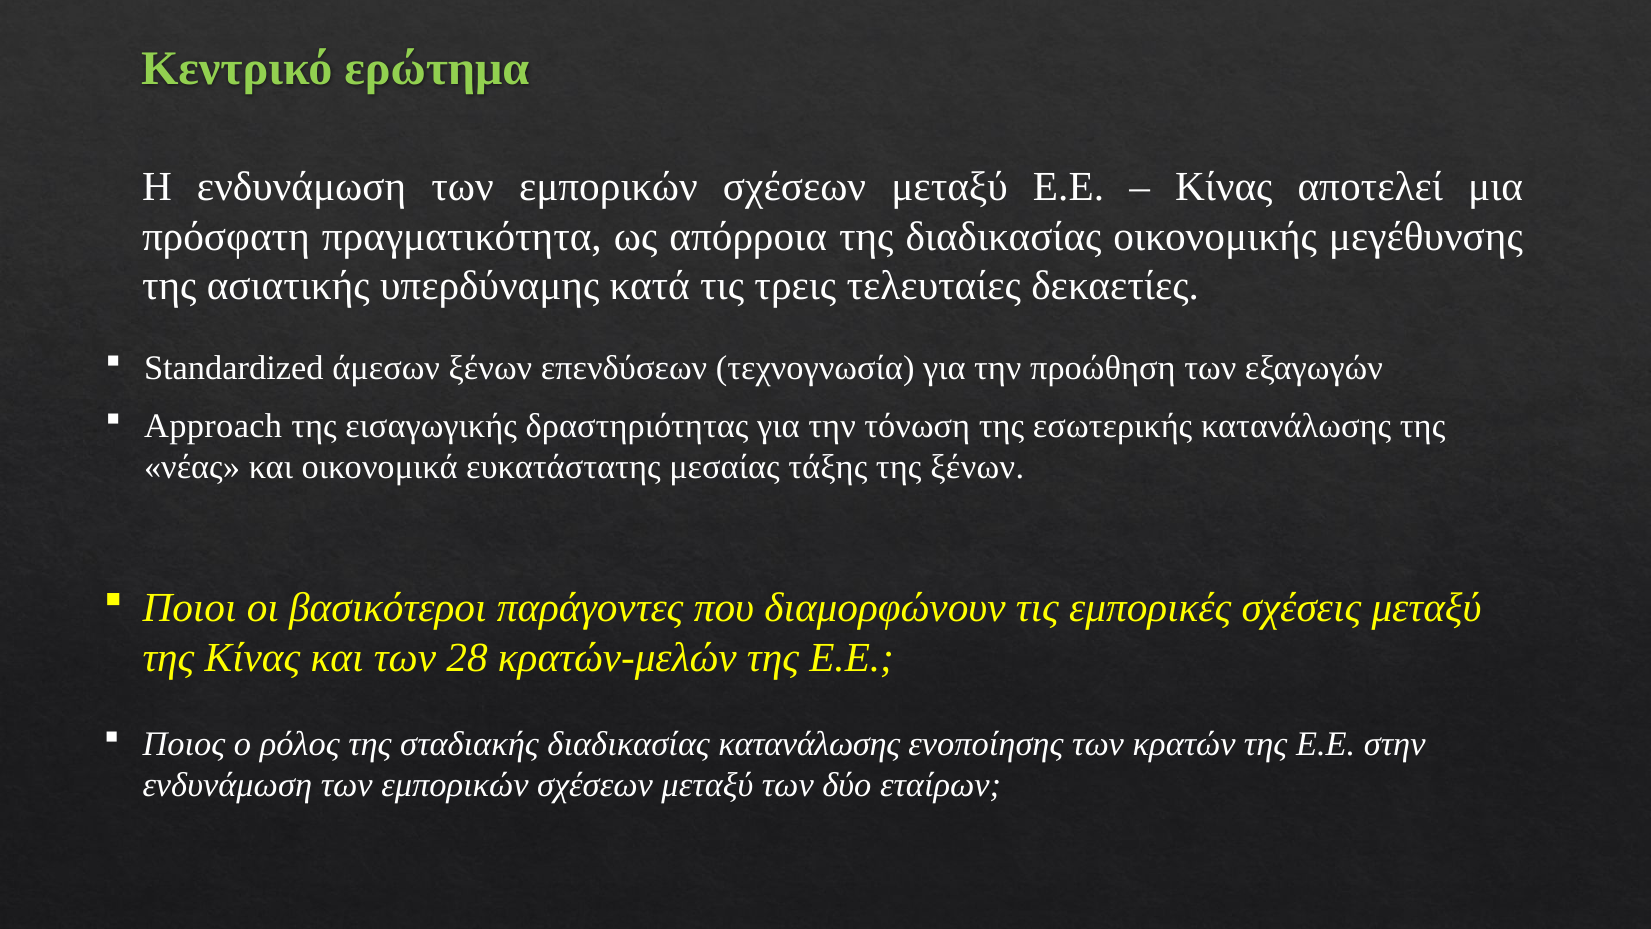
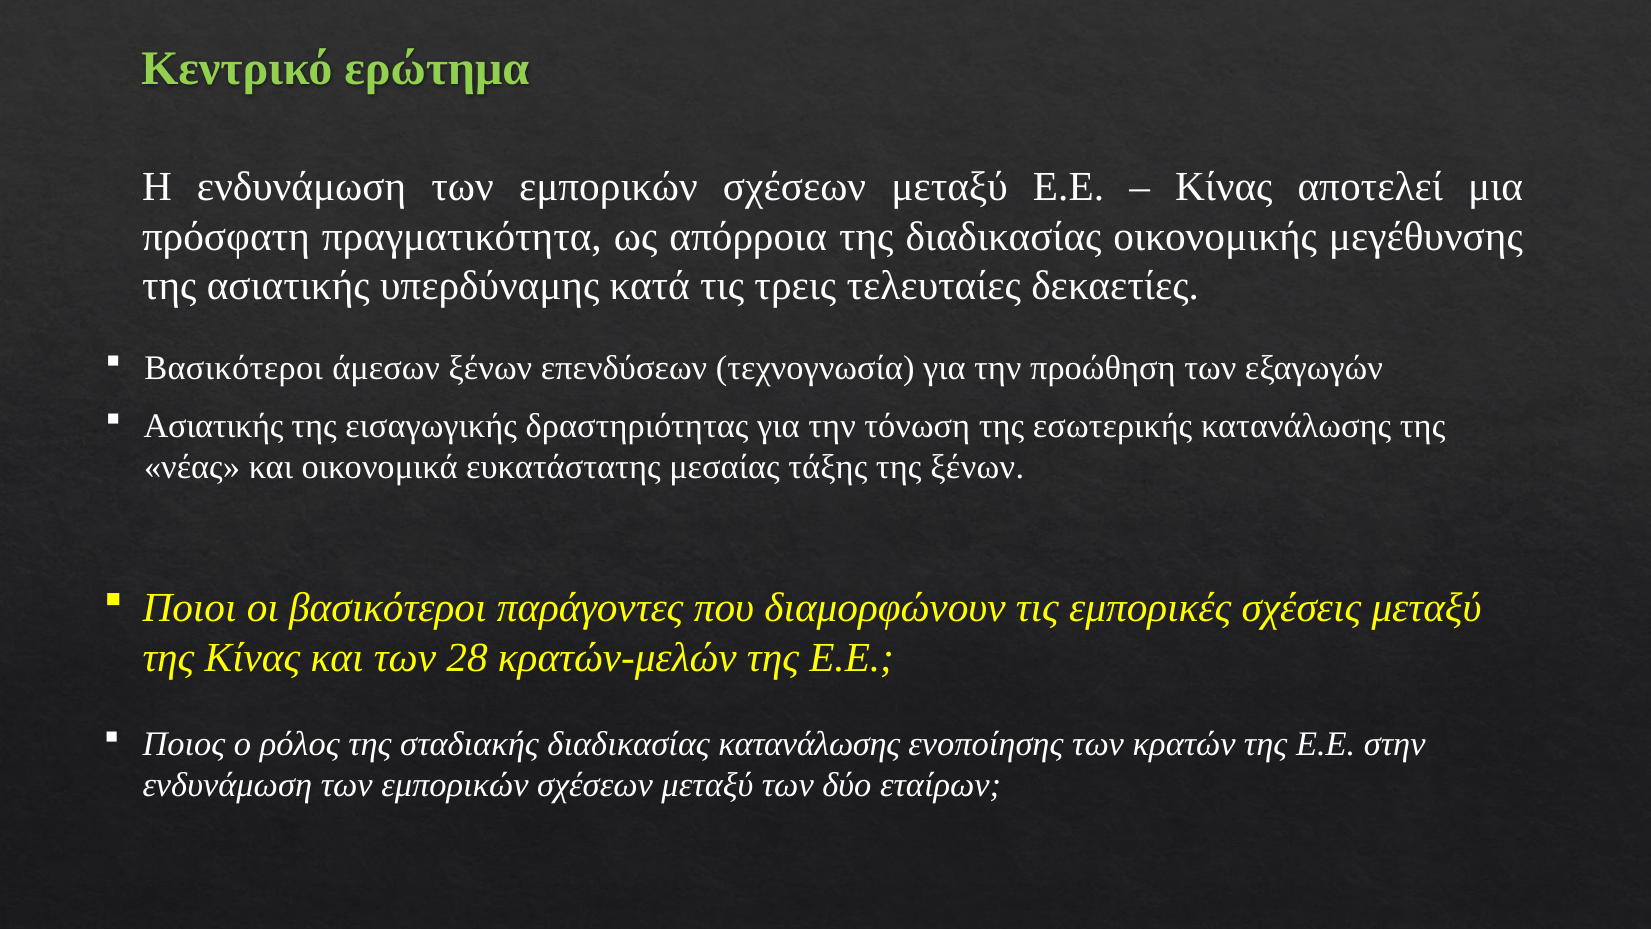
Standardized: Standardized -> Βασικότεροι (234, 368)
Approach: Approach -> Ασιατικής (213, 426)
